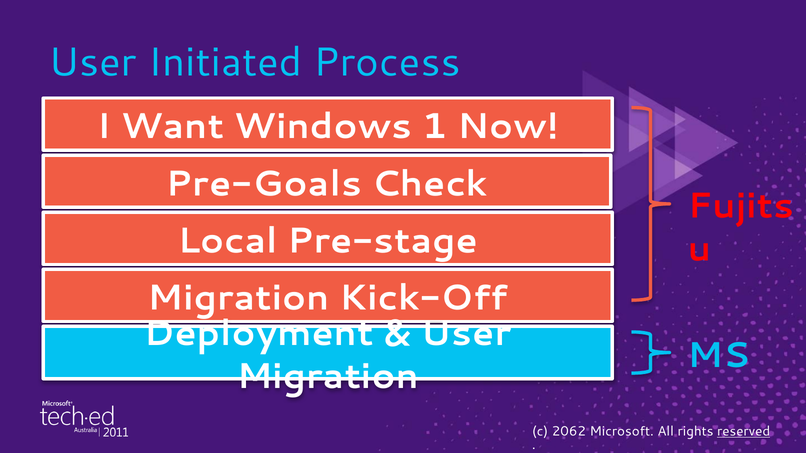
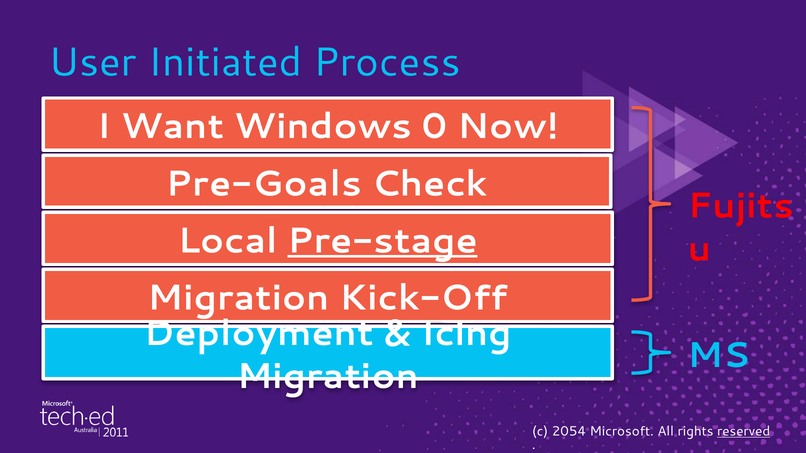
1: 1 -> 0 (435, 127)
Pre-stage underline: none -> present (382, 241)
User: User -> Icing (466, 334)
2062: 2062 -> 2054 (569, 432)
